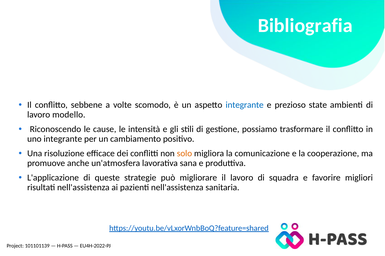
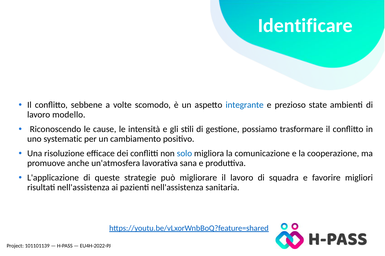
Bibliografia: Bibliografia -> Identificare (305, 26)
uno integrante: integrante -> systematic (63, 139)
solo colour: orange -> blue (184, 154)
